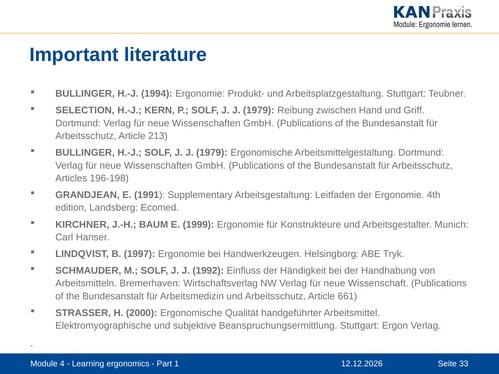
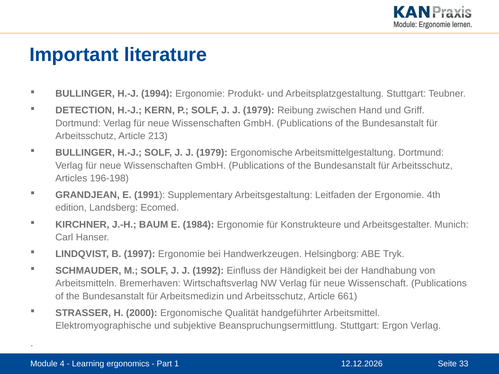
SELECTION: SELECTION -> DETECTION (85, 110)
1999: 1999 -> 1984 (198, 225)
